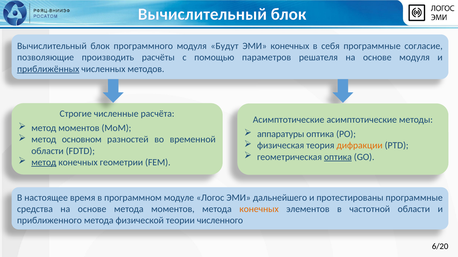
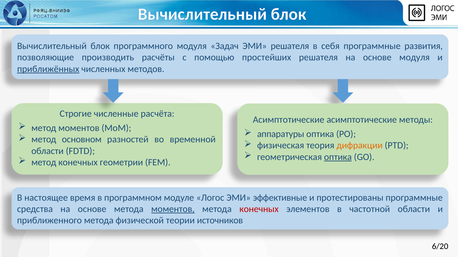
Будут: Будут -> Задач (225, 46)
ЭМИ конечных: конечных -> решателя (290, 46)
согласие: согласие -> развития (424, 46)
параметров: параметров -> простейших (267, 58)
метод underline: present -> none (44, 163)
дальнейшего: дальнейшего -> эффективные (280, 198)
моментов underline: none -> present (173, 210)
конечных colour: orange -> red (259, 210)
численного: численного -> источников (220, 221)
